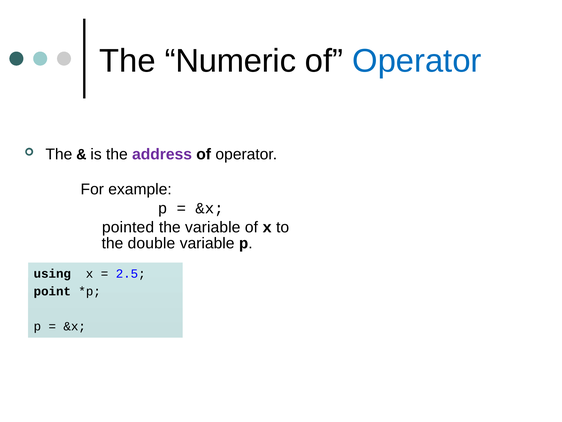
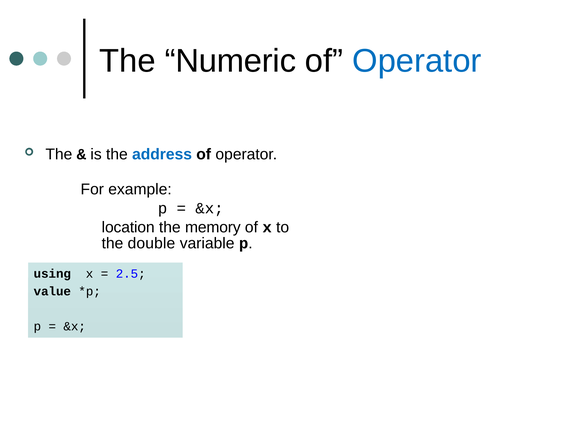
address colour: purple -> blue (162, 154)
pointed: pointed -> location (128, 227)
the variable: variable -> memory (213, 227)
point: point -> value (52, 291)
